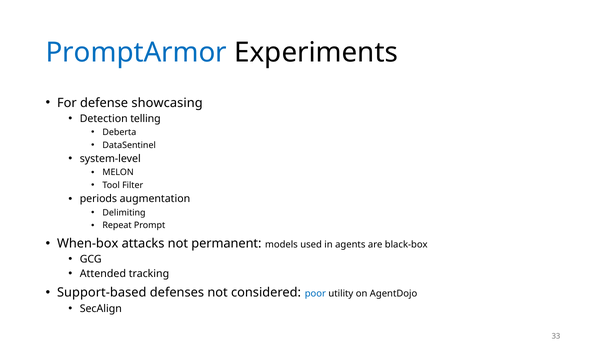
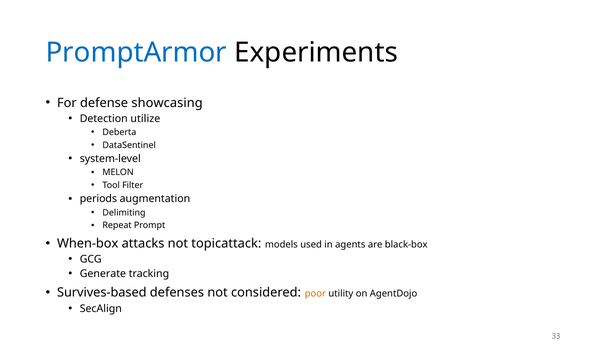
telling: telling -> utilize (145, 119)
permanent: permanent -> topicattack (226, 244)
Attended: Attended -> Generate (103, 274)
Support-based: Support-based -> Survives-based (102, 293)
poor colour: blue -> orange (315, 294)
